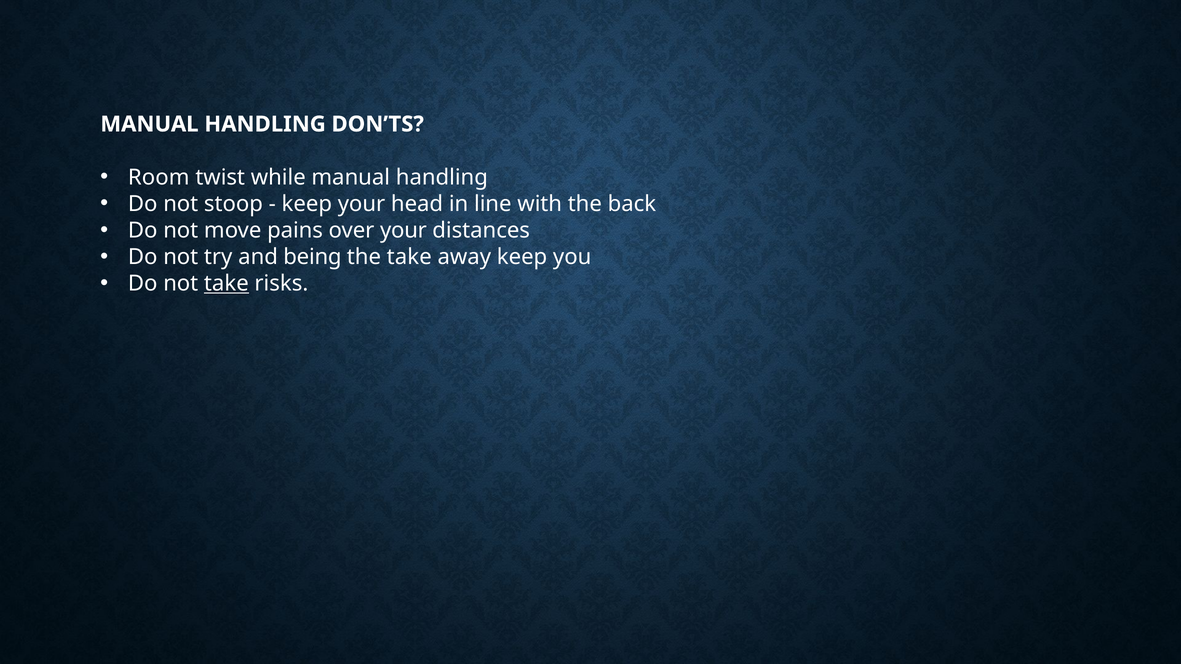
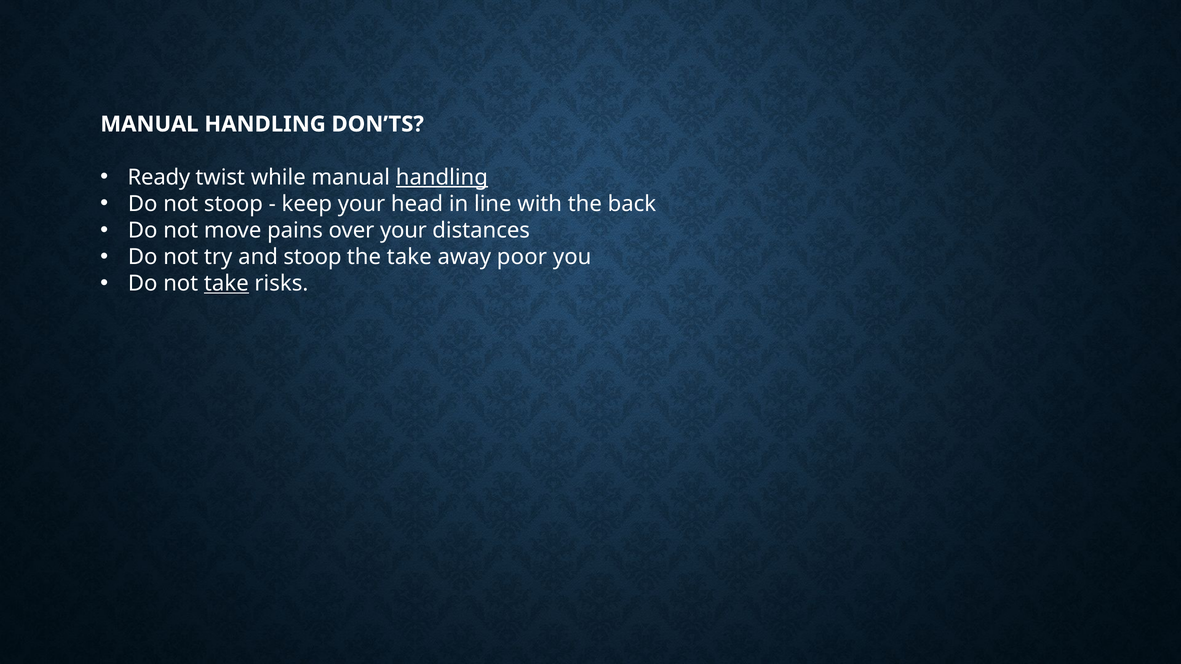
Room: Room -> Ready (159, 177)
handling underline: none -> present (442, 177)
and being: being -> stoop (312, 257)
away keep: keep -> poor (522, 257)
